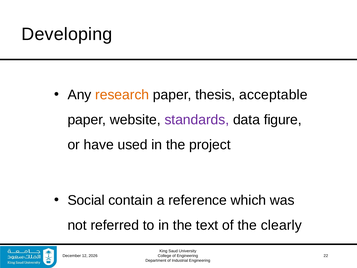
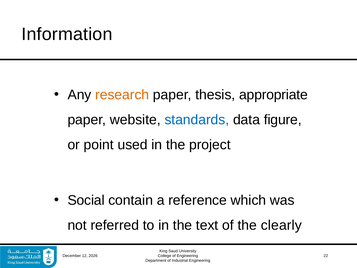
Developing: Developing -> Information (67, 34)
acceptable: acceptable -> appropriate (274, 95)
standards colour: purple -> blue (197, 120)
have: have -> point (99, 145)
